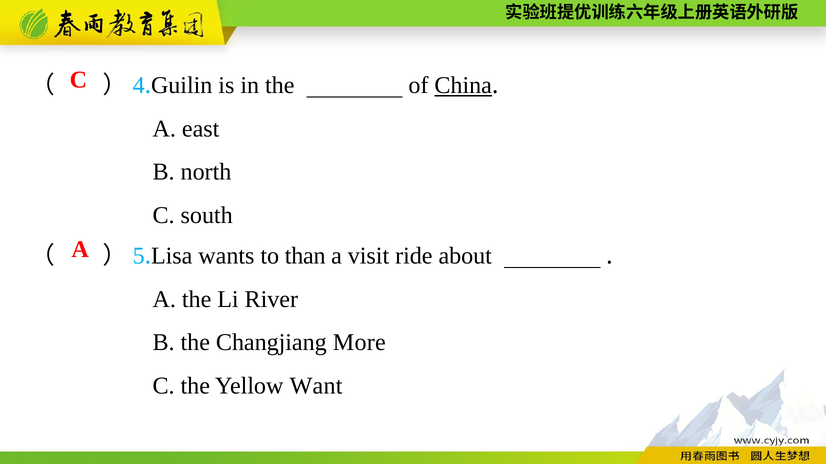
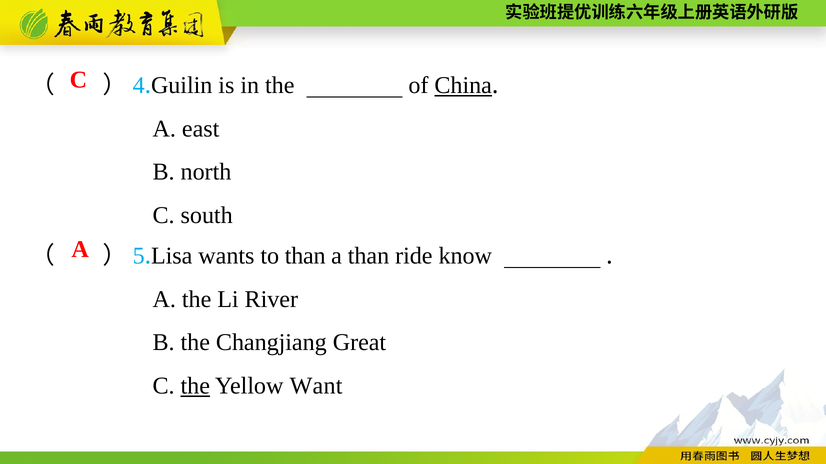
a visit: visit -> than (368, 256)
about: about -> know (465, 256)
More: More -> Great (359, 343)
the underline: none -> present (195, 386)
